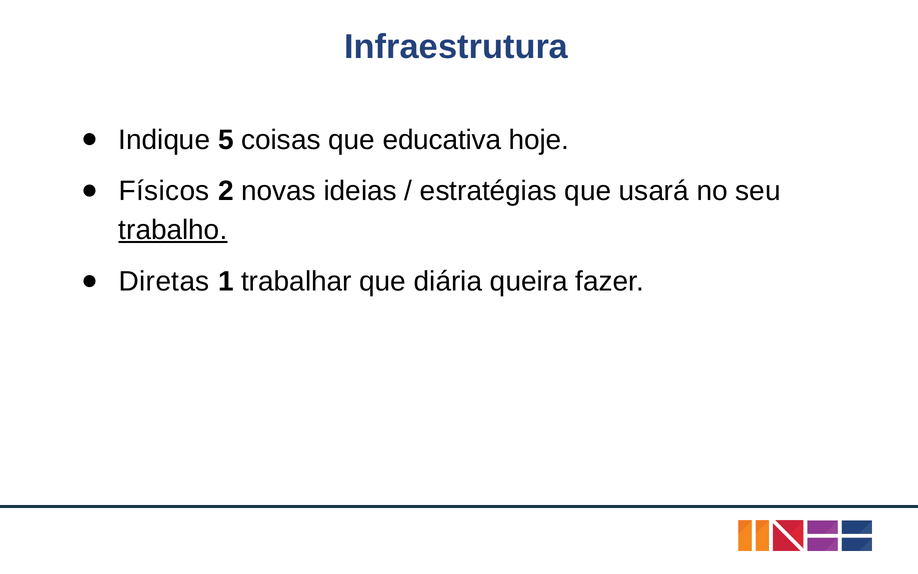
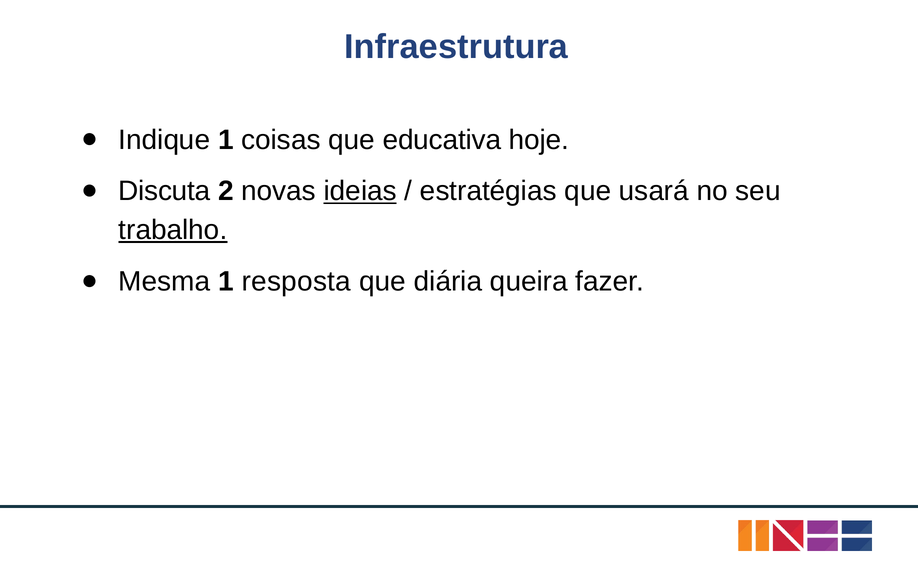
Indique 5: 5 -> 1 (226, 140)
Físicos: Físicos -> Discuta (164, 191)
ideias underline: none -> present (360, 191)
Diretas: Diretas -> Mesma (164, 281)
trabalhar: trabalhar -> resposta (296, 281)
